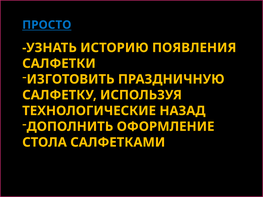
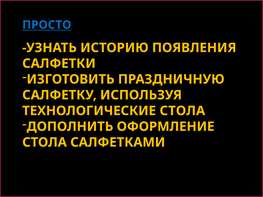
ТЕХНОЛОГИЧЕСКИЕ НАЗАД: НАЗАД -> СТОЛА (182, 111)
